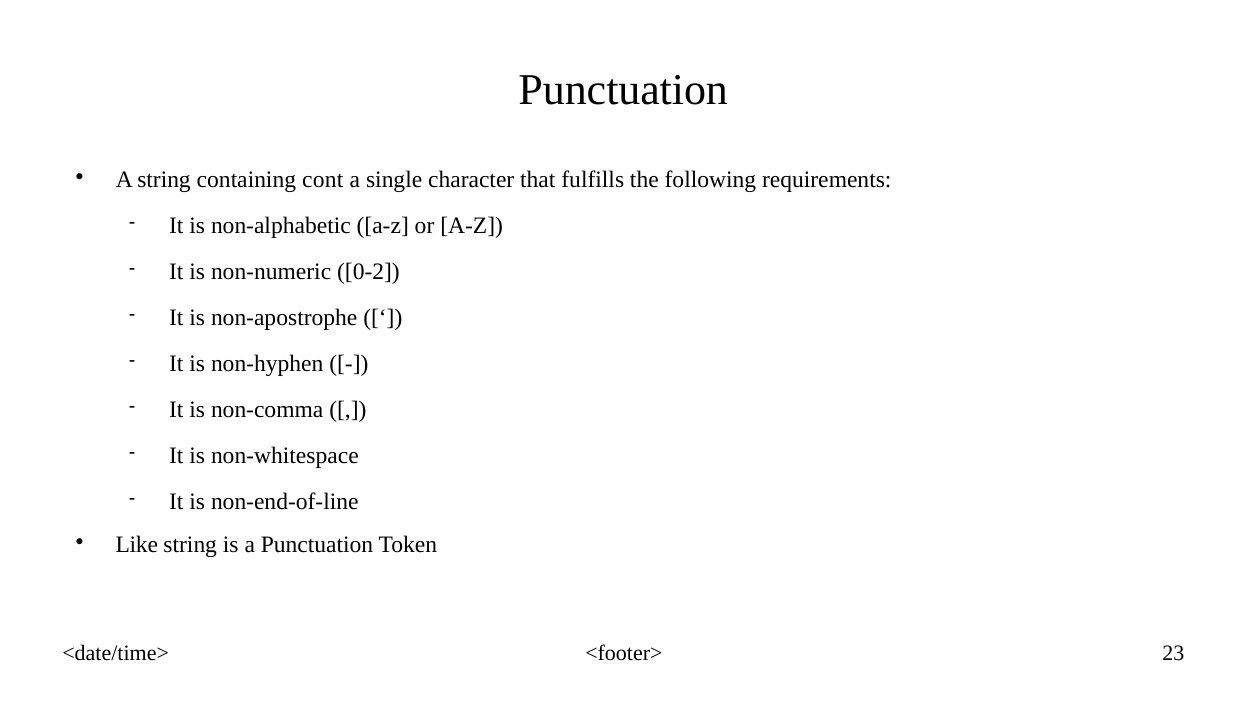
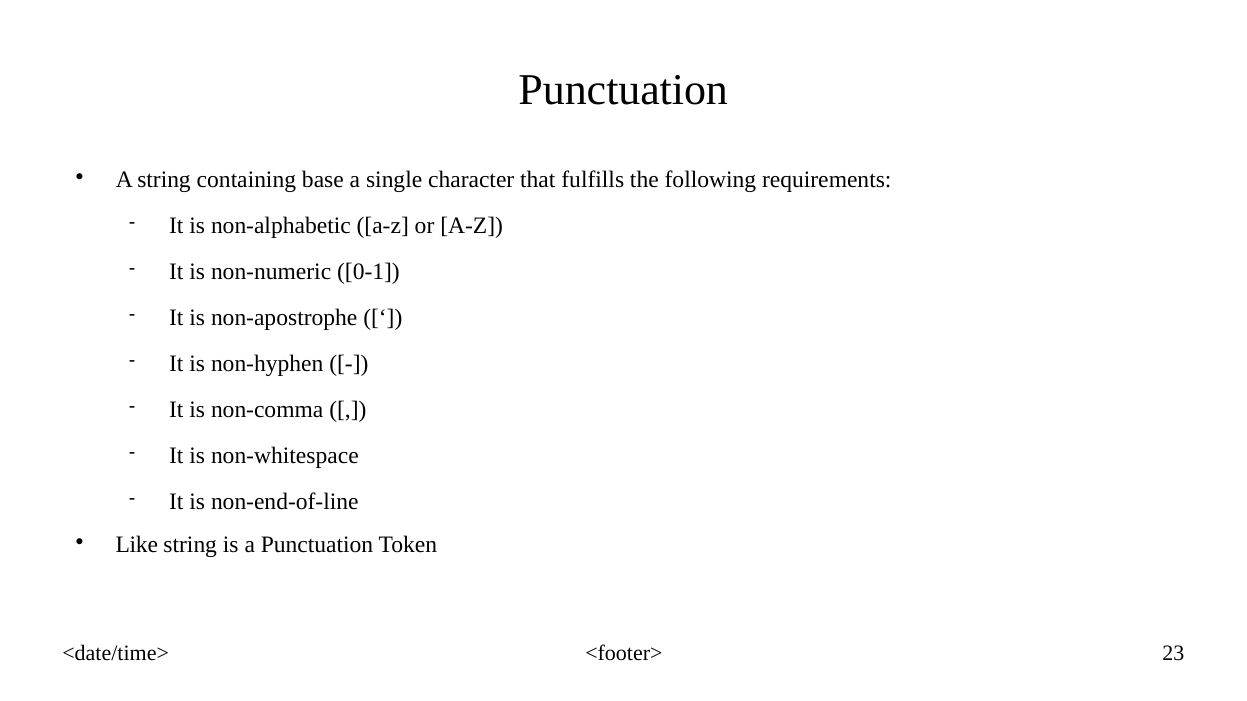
cont: cont -> base (323, 180)
0-2: 0-2 -> 0-1 (368, 272)
